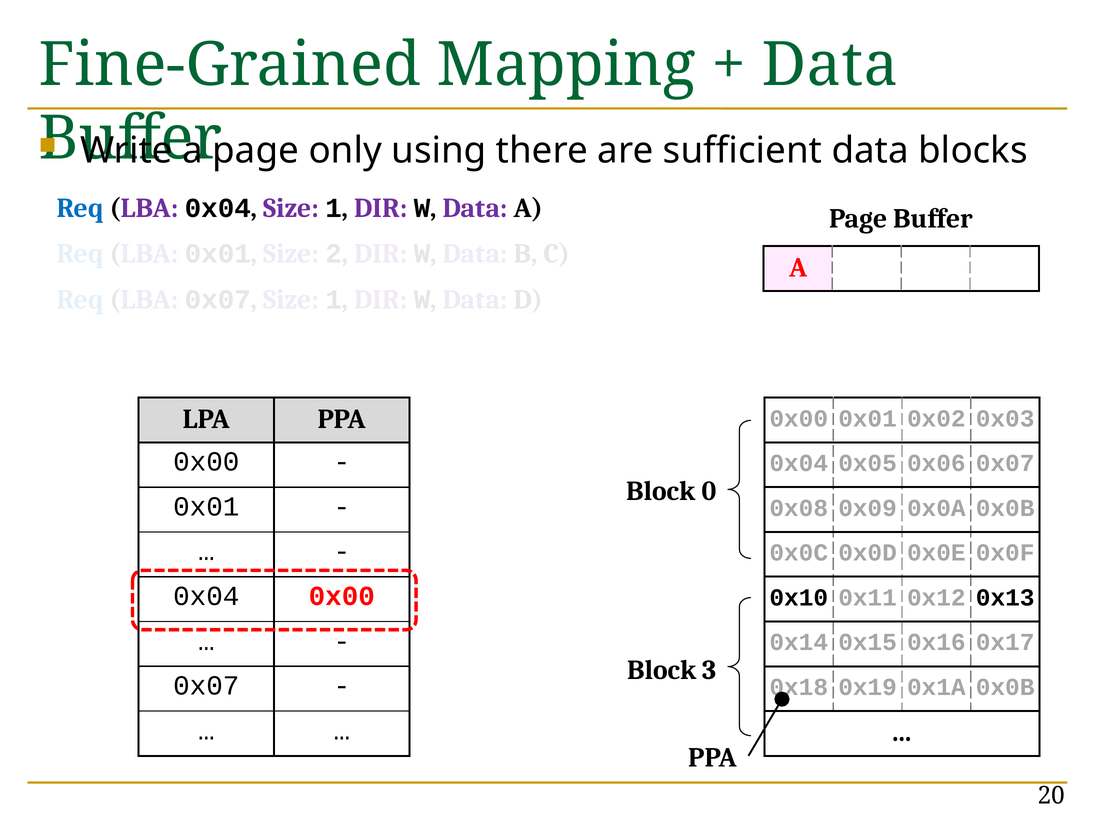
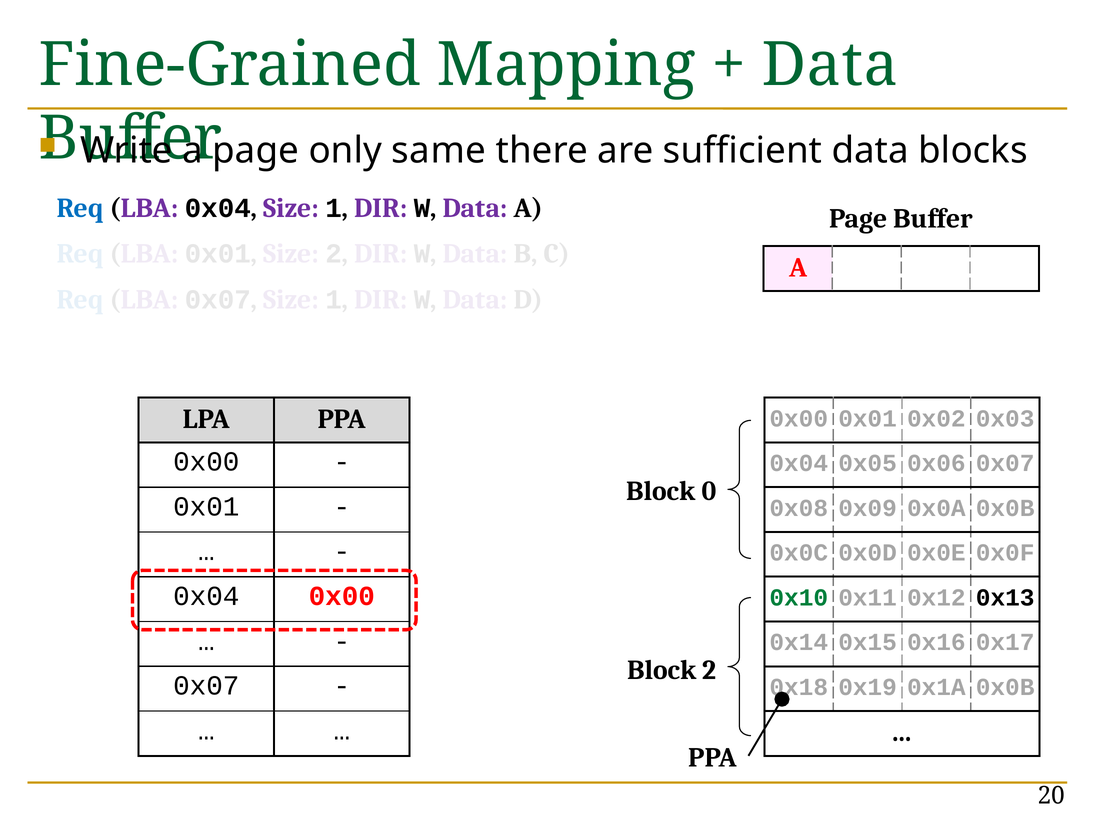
using: using -> same (439, 151)
0x10 colour: black -> green (799, 598)
Block 3: 3 -> 2 (709, 670)
